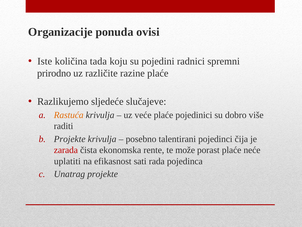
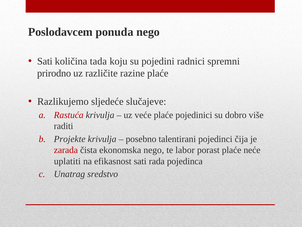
Organizacije: Organizacije -> Poslodavcem (60, 32)
ponuda ovisi: ovisi -> nego (148, 32)
Iste: Iste -> Sati (45, 61)
Rastuća colour: orange -> red (69, 115)
ekonomska rente: rente -> nego (154, 150)
može: može -> labor (185, 150)
Unatrag projekte: projekte -> sredstvo (103, 174)
